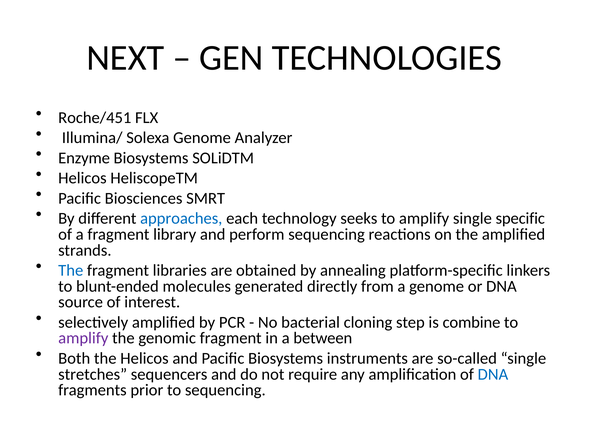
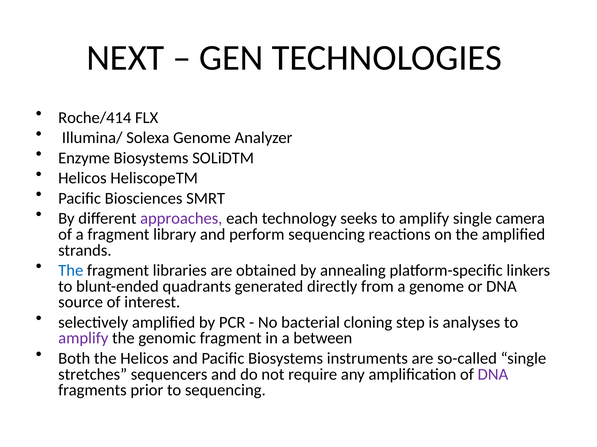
Roche/451: Roche/451 -> Roche/414 (95, 118)
approaches colour: blue -> purple (181, 219)
specific: specific -> camera (520, 219)
molecules: molecules -> quadrants (197, 287)
combine: combine -> analyses (471, 323)
DNA colour: blue -> purple (493, 375)
